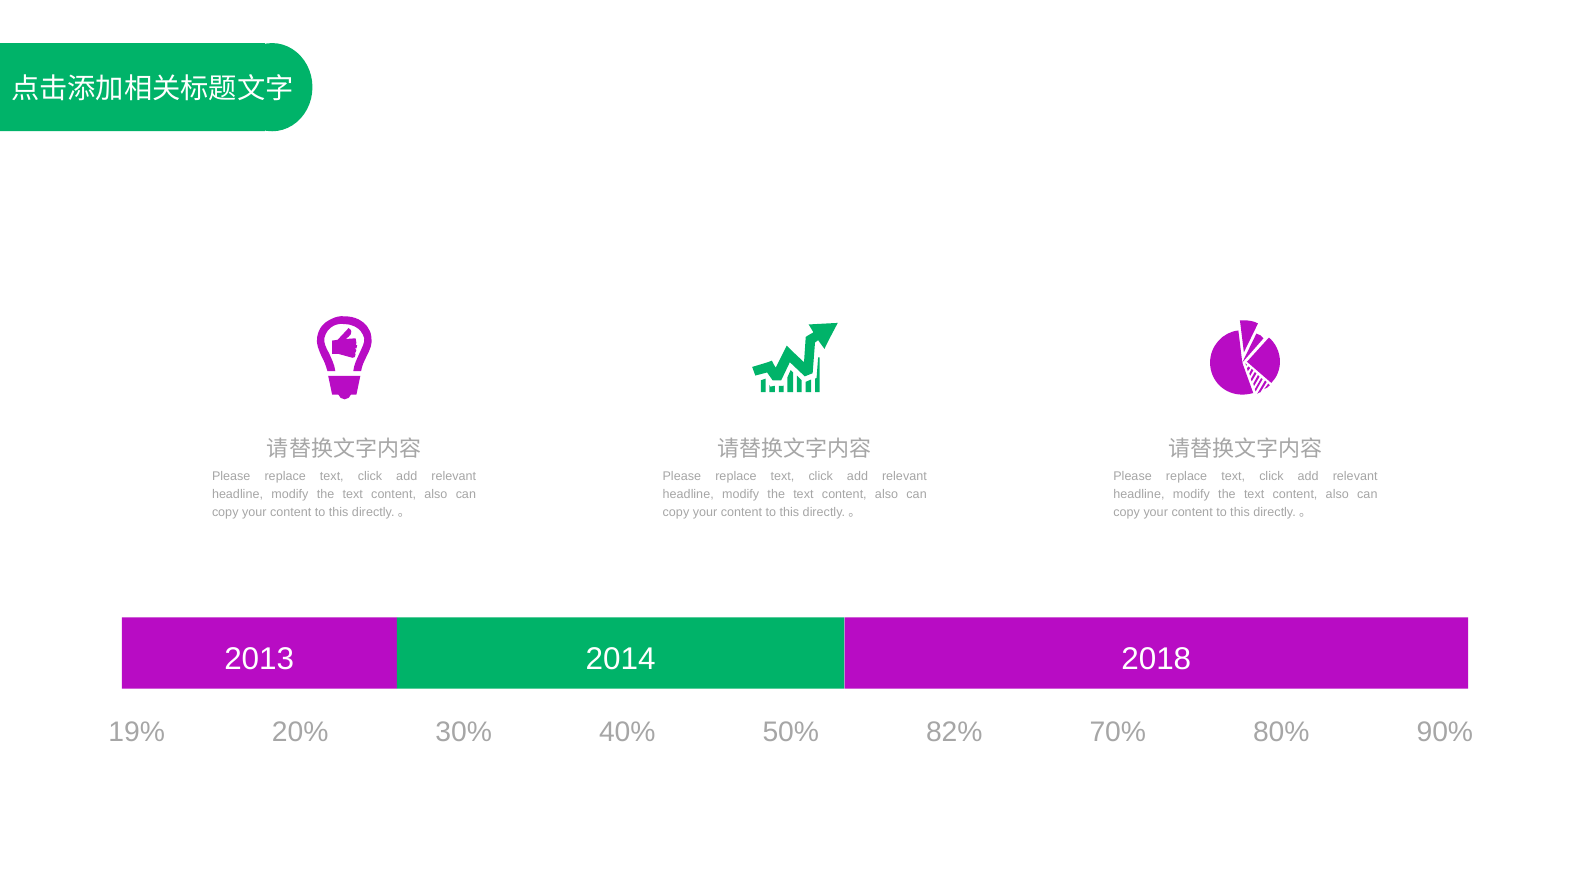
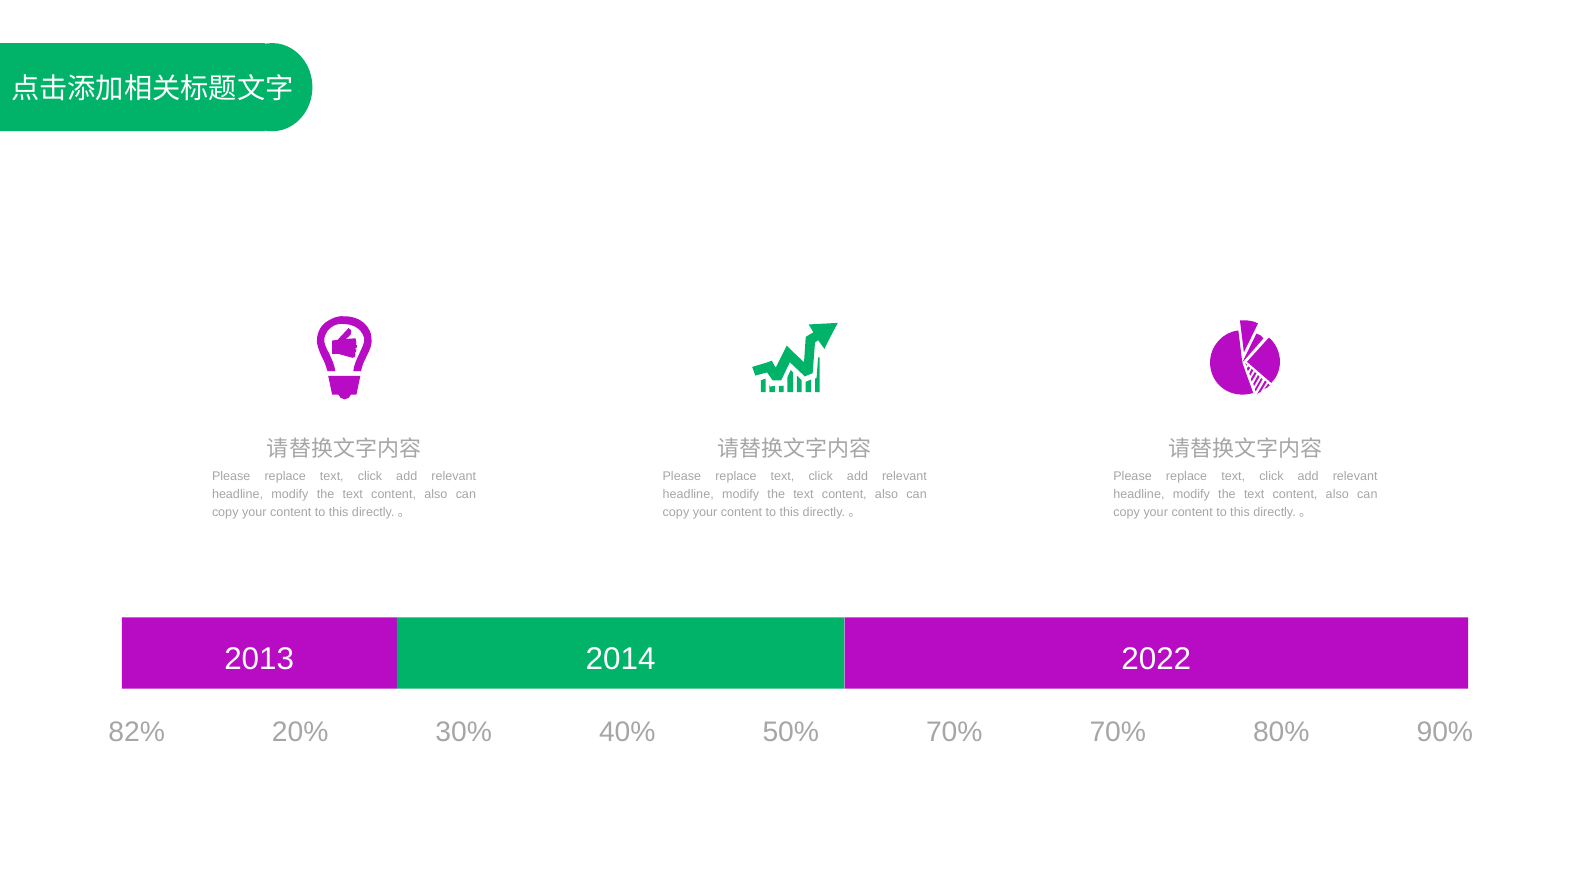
2018: 2018 -> 2022 (1156, 659)
19%: 19% -> 82% (137, 733)
50% 82%: 82% -> 70% (954, 732)
